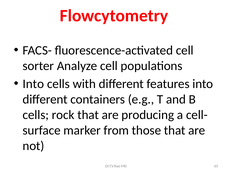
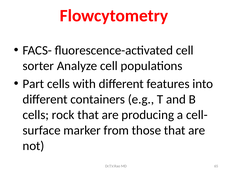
Into: Into -> Part (33, 84)
